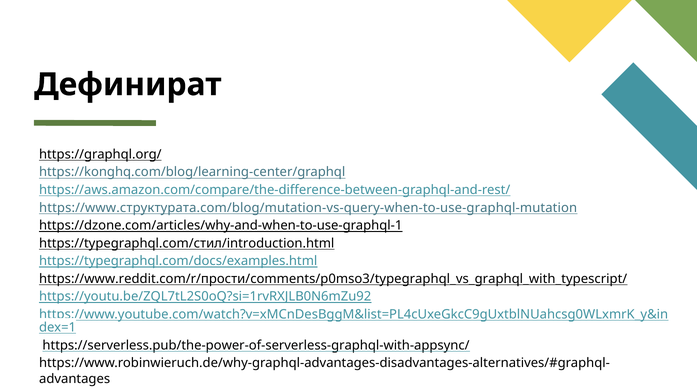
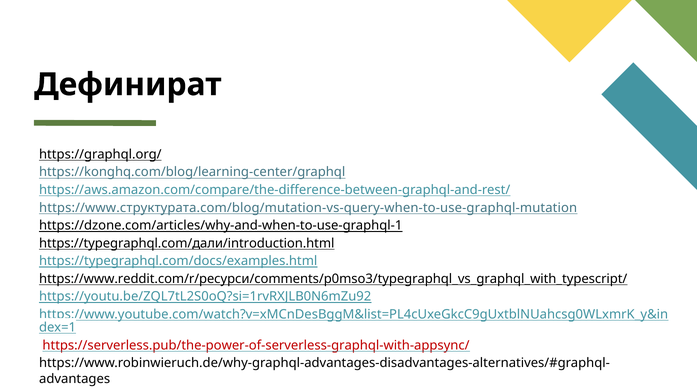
https://typegraphql.com/стил/introduction.html: https://typegraphql.com/стил/introduction.html -> https://typegraphql.com/дали/introduction.html (187, 243)
https://www.reddit.com/r/прости/comments/p0mso3/typegraphql_vs_graphql_with_typescript/: https://www.reddit.com/r/прости/comments/p0mso3/typegraphql_vs_graphql_with_typescript/ -> https://www.reddit.com/r/ресурси/comments/p0mso3/typegraphql_vs_graphql_with_typescript/ (333, 279)
https://serverless.pub/the-power-of-serverless-graphql-with-appsync/ colour: black -> red (256, 345)
